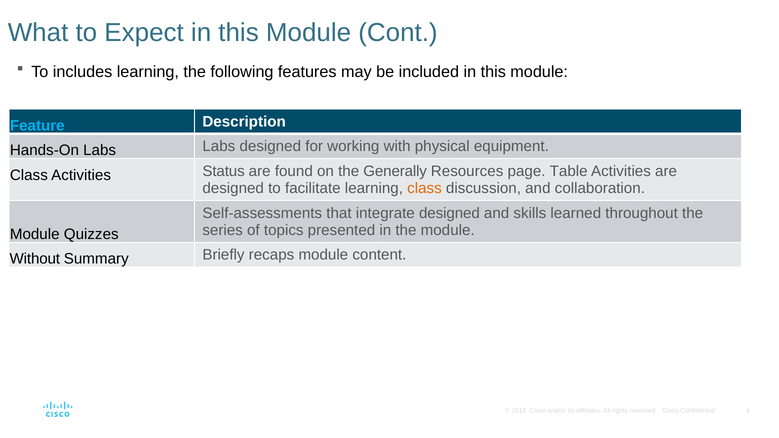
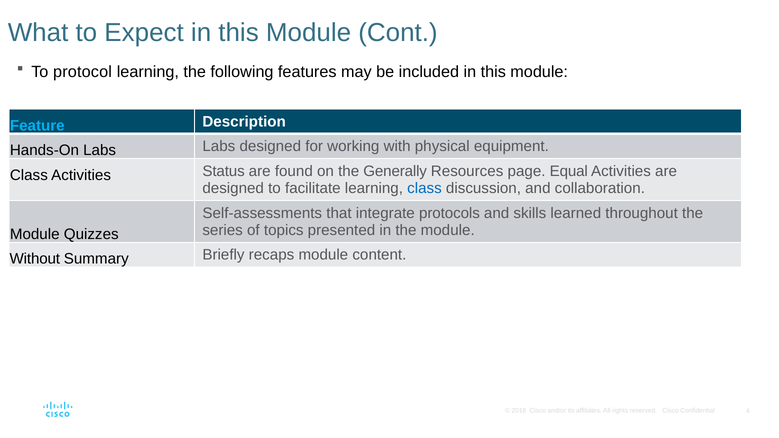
includes: includes -> protocol (83, 72)
Table: Table -> Equal (569, 171)
class colour: orange -> blue (424, 188)
integrate designed: designed -> protocols (449, 213)
